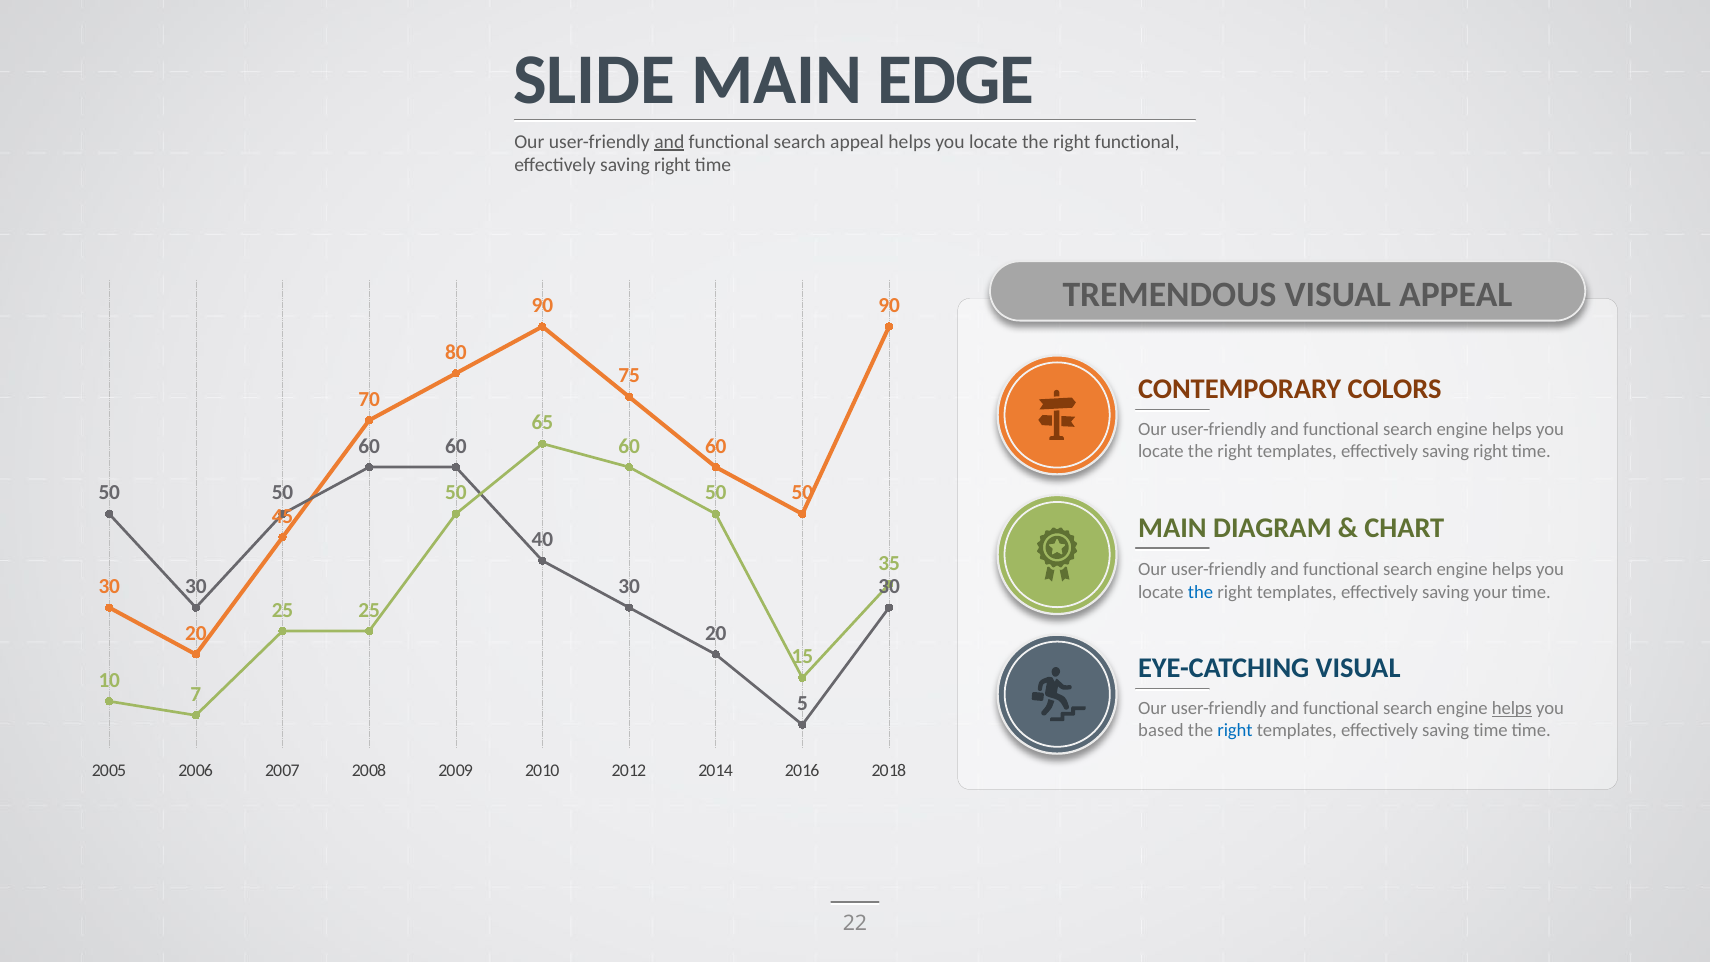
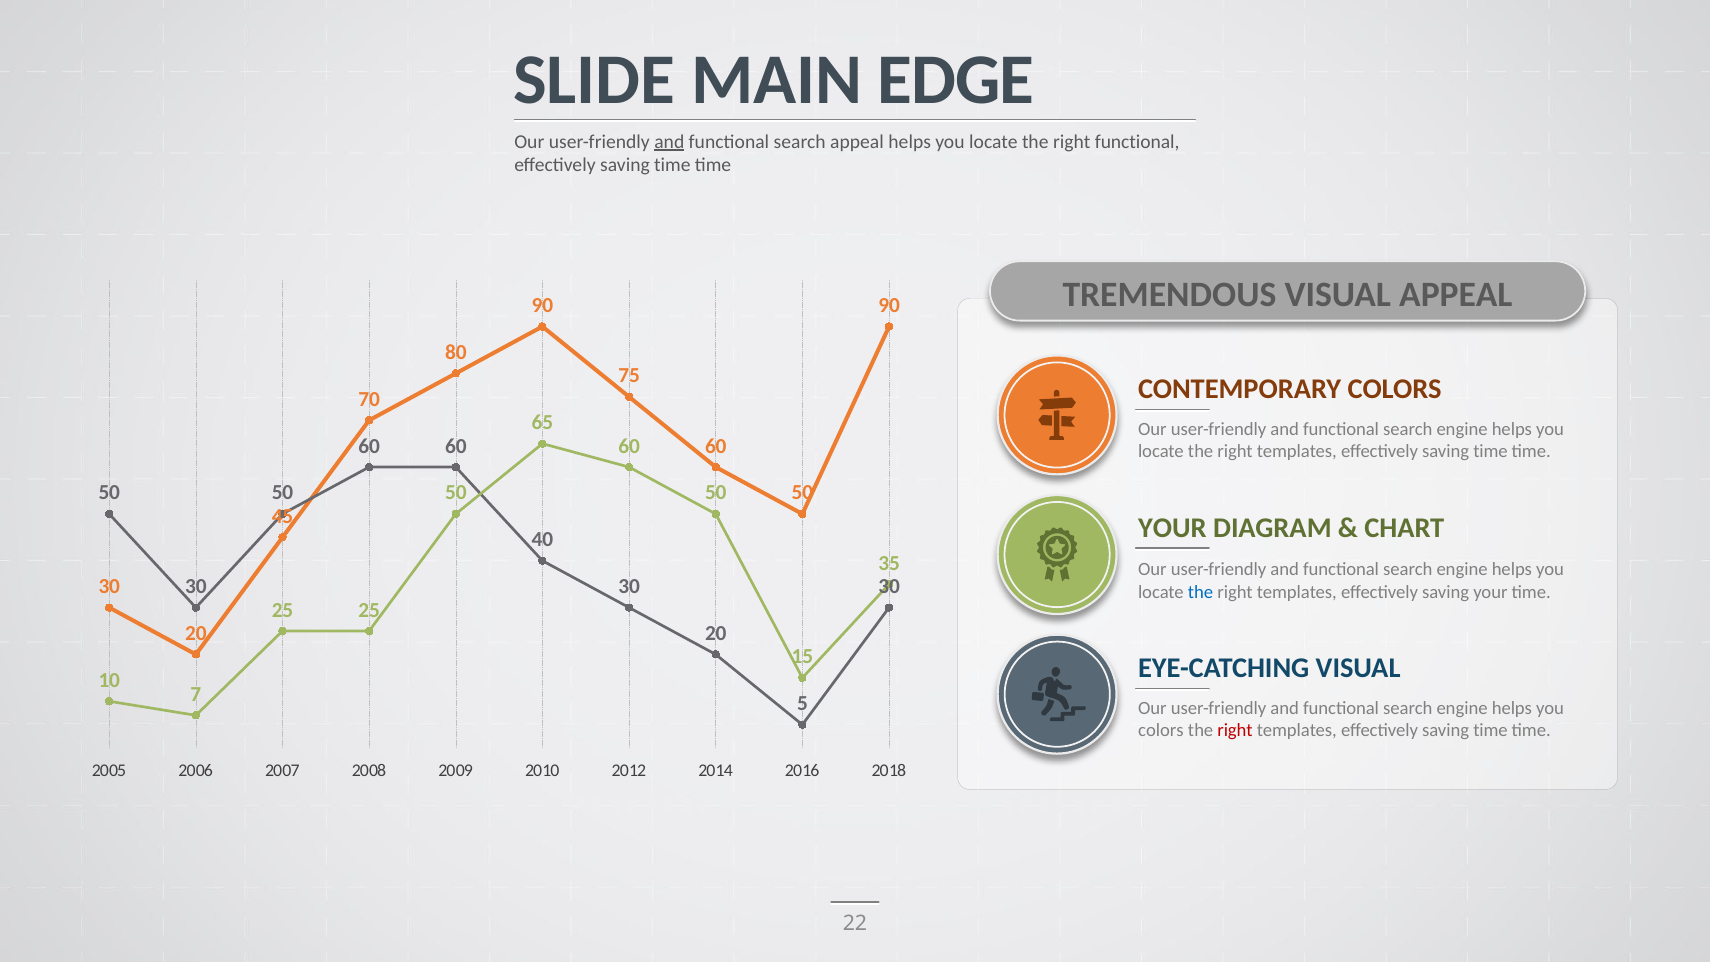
right: right -> time (672, 165)
right: right -> time (1491, 451)
MAIN: MAIN -> YOUR (1172, 528)
helps underline: present -> none (1512, 708)
based: based -> colors (1161, 731)
right colour: blue -> red (1235, 731)
